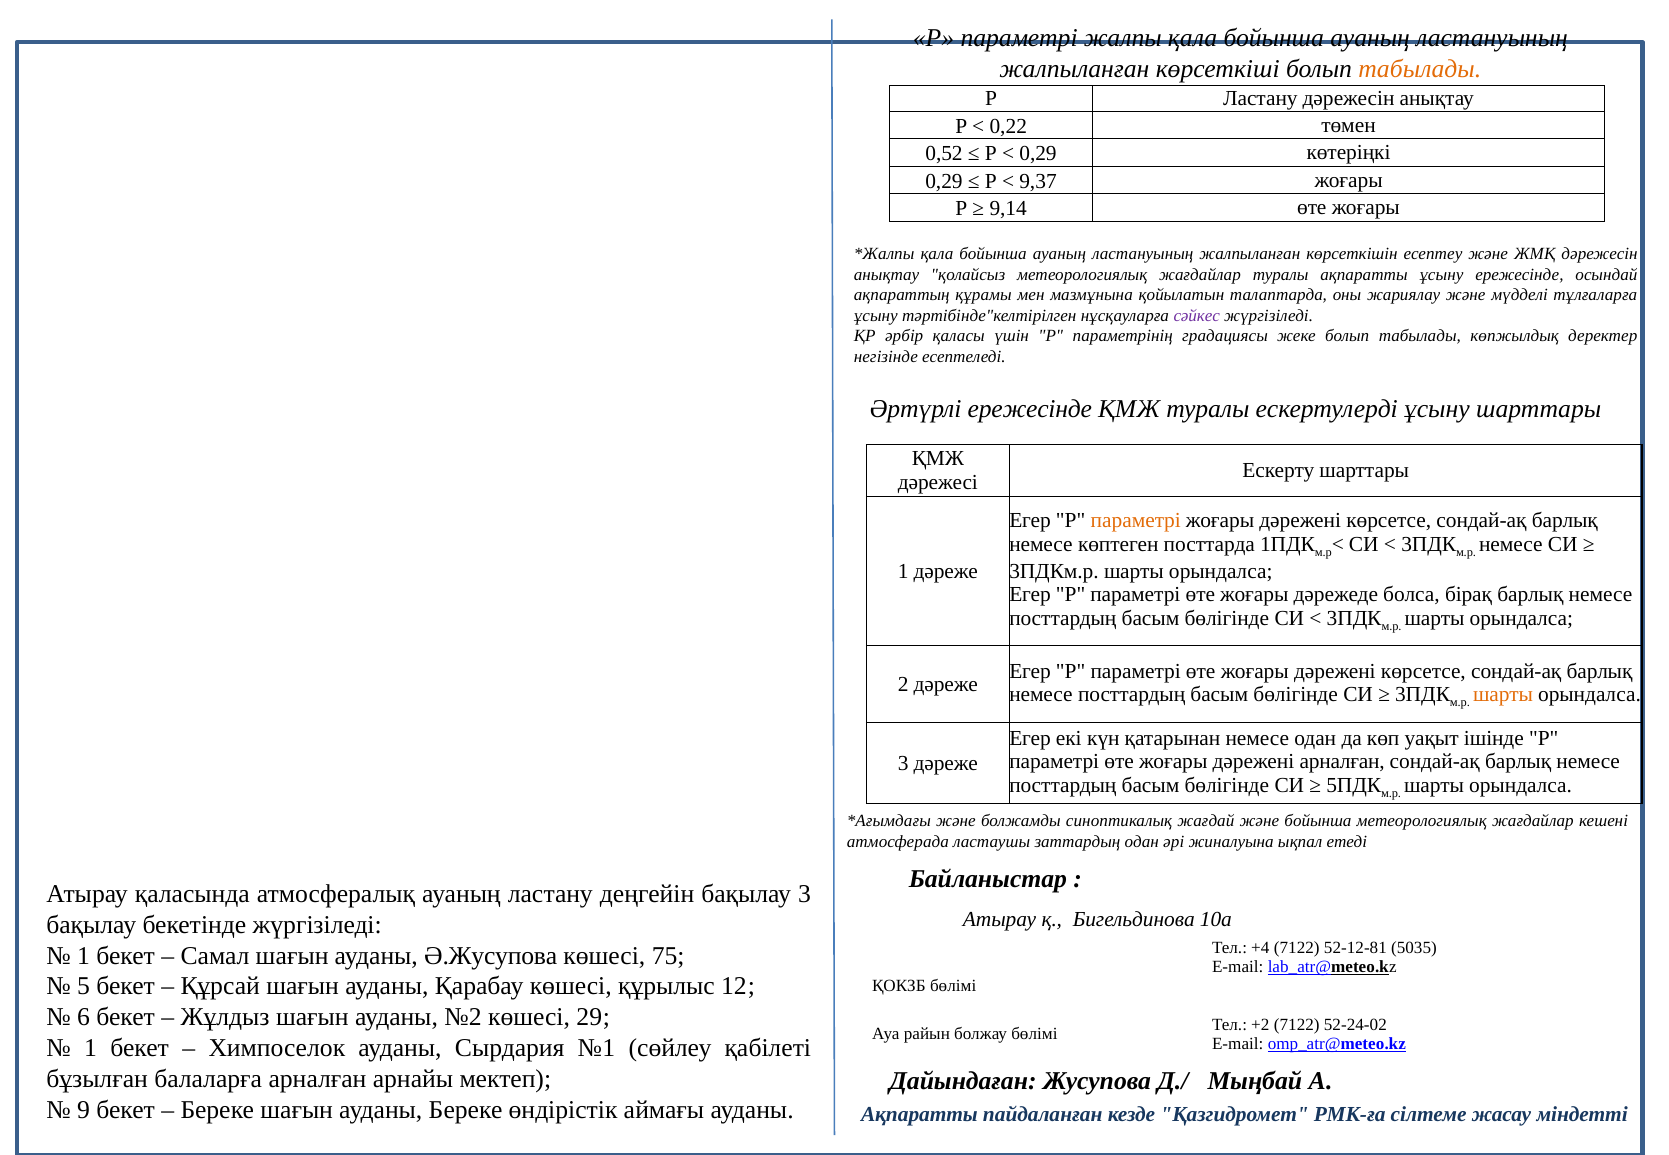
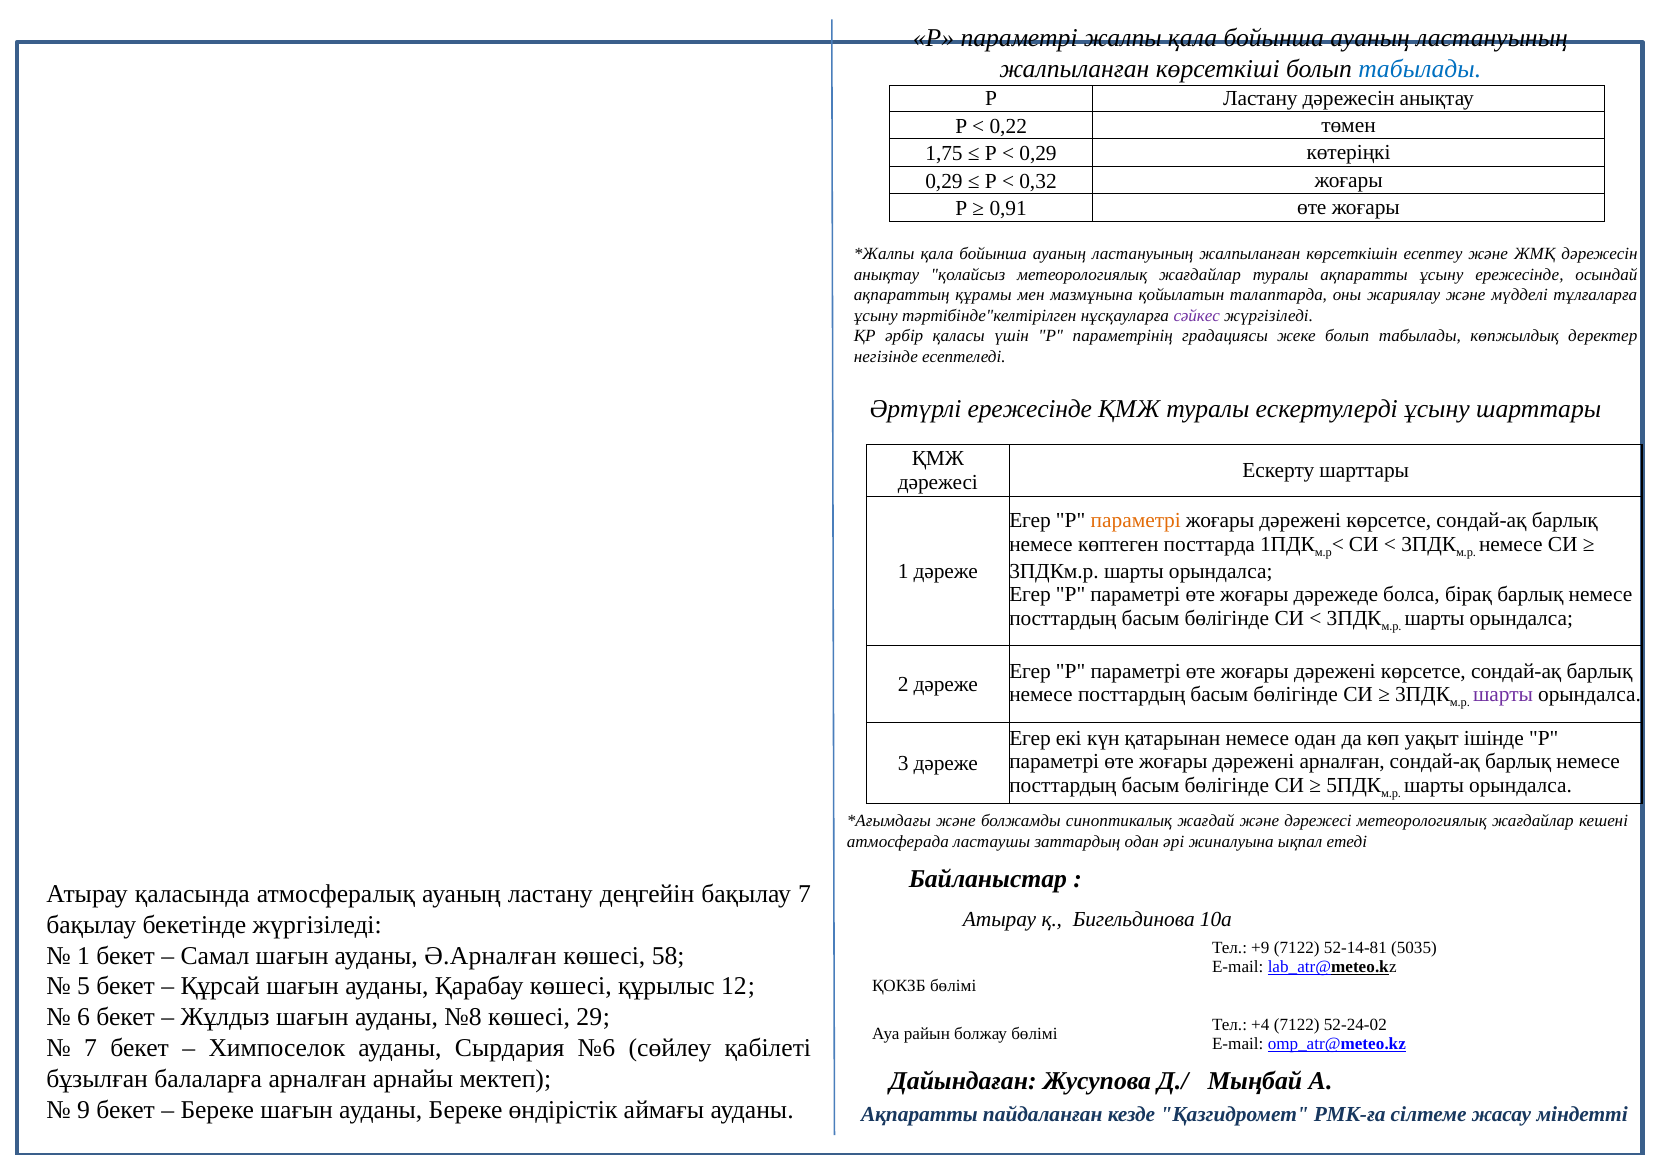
табылады colour: orange -> blue (1420, 69)
0,52: 0,52 -> 1,75 (944, 154)
9,37: 9,37 -> 0,32 (1038, 181)
9,14: 9,14 -> 0,91 (1008, 209)
шарты colour: orange -> purple (1503, 695)
және бойынша: бойынша -> дәрежесі (1318, 821)
бақылау 3: 3 -> 7 (805, 894)
+4: +4 -> +9 (1260, 949)
52-12-81: 52-12-81 -> 52-14-81 (1355, 949)
Ә.Жусупова: Ә.Жусупова -> Ә.Арналған (490, 956)
75: 75 -> 58 (668, 956)
№2: №2 -> №8 (463, 1018)
+2: +2 -> +4 (1260, 1025)
1: 1 -> 7 (91, 1049)
№1: №1 -> №6 (596, 1049)
